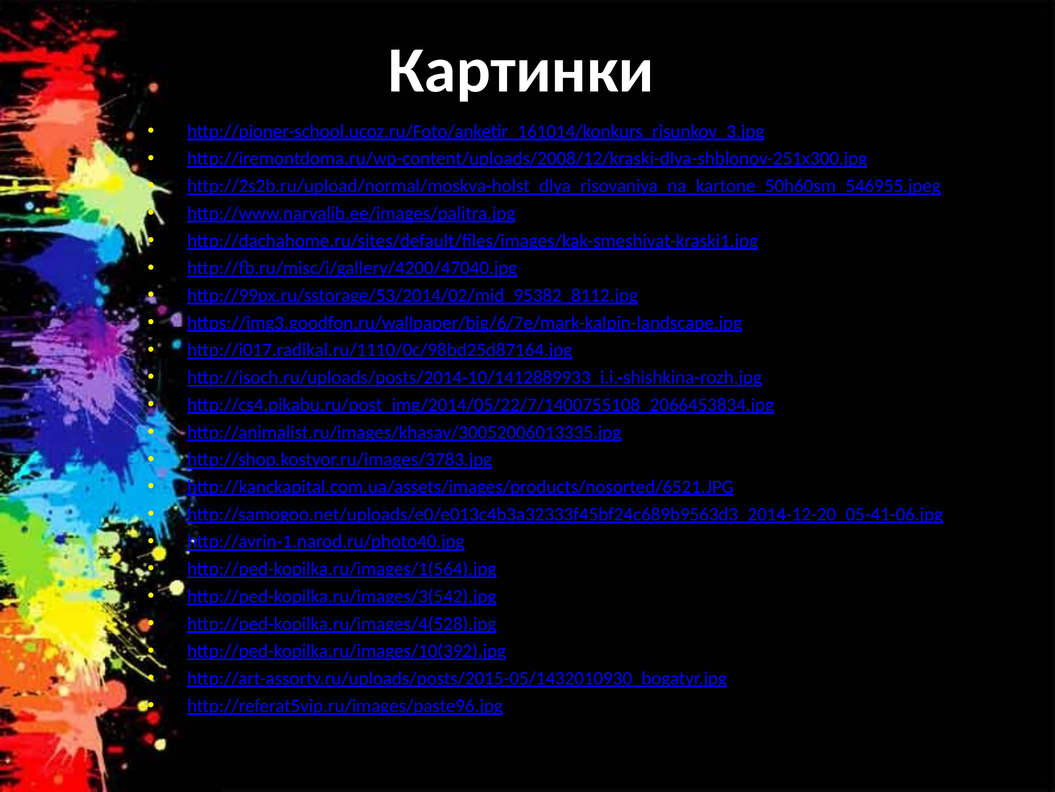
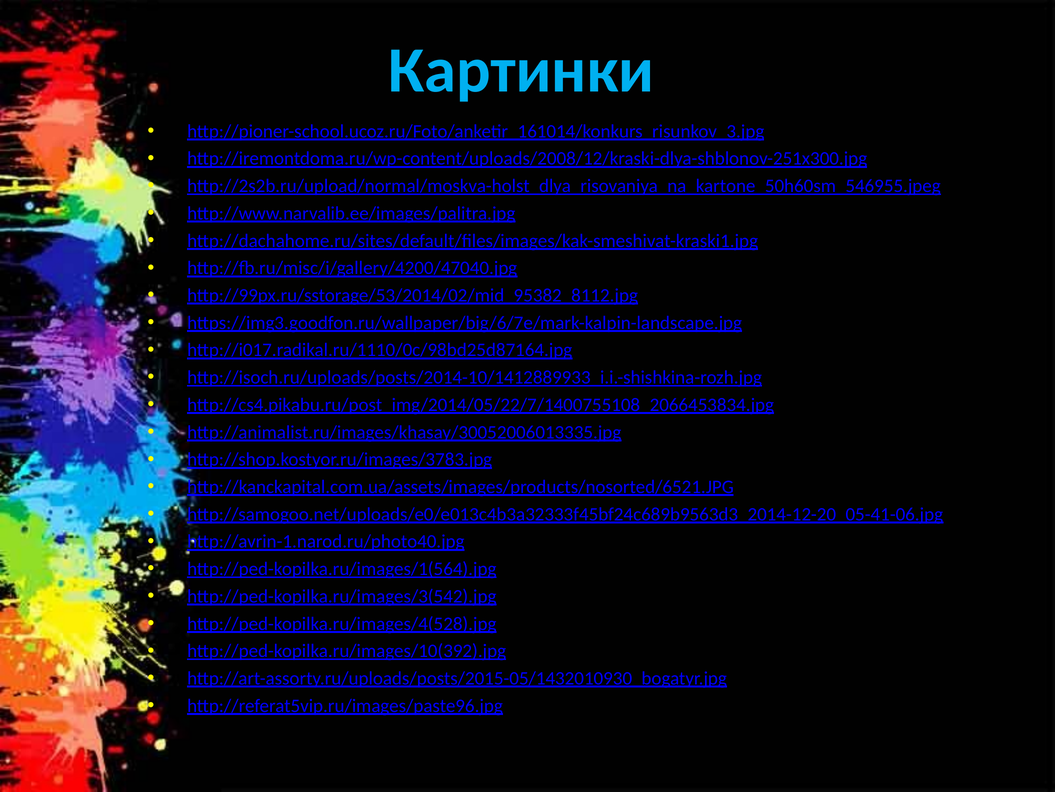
Картинки colour: white -> light blue (521, 70)
